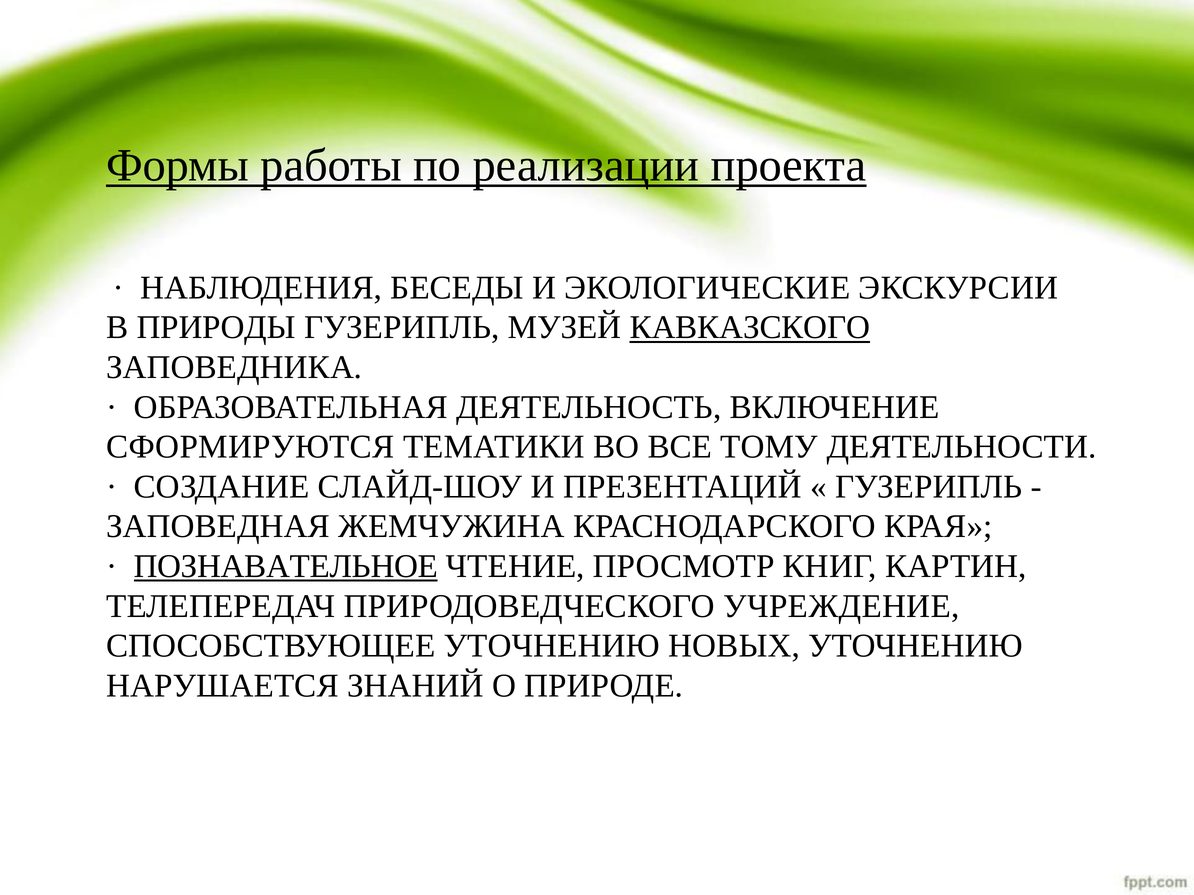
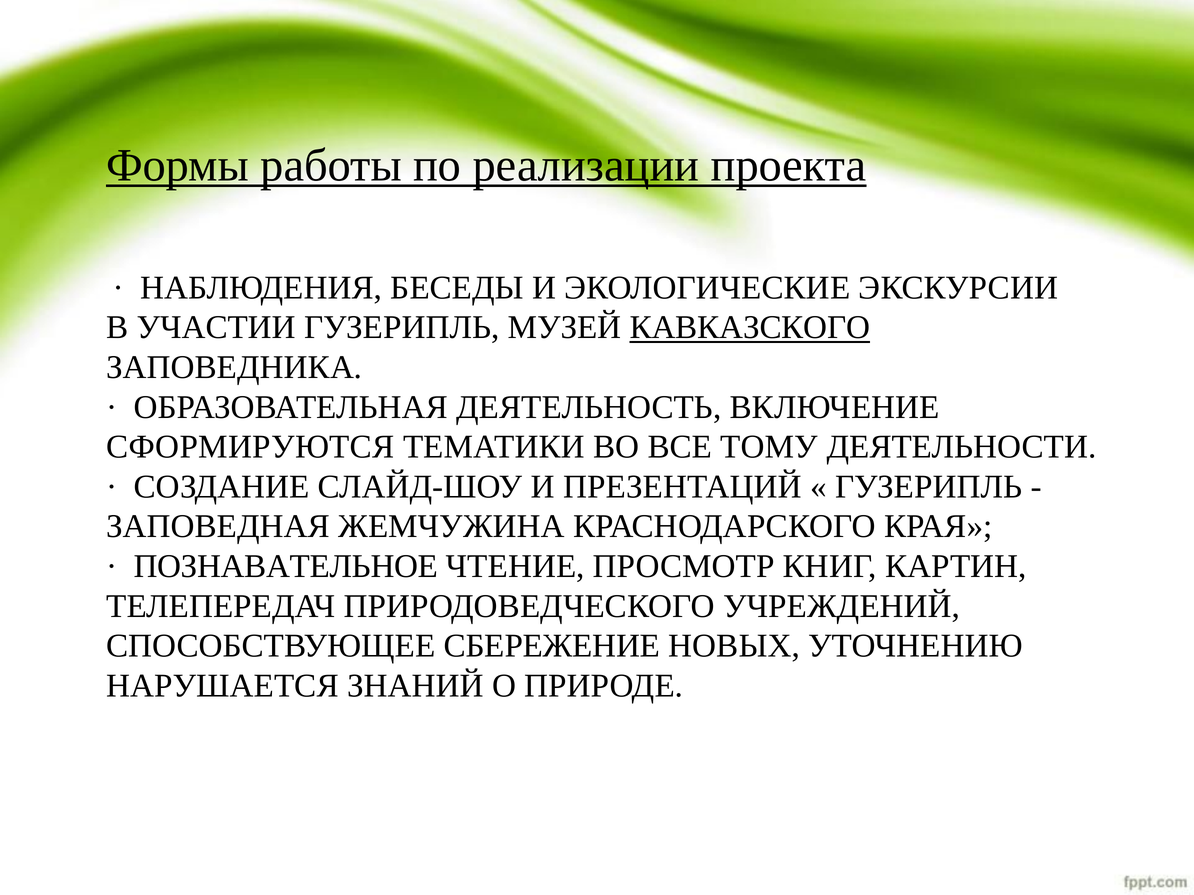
ПРИРОДЫ: ПРИРОДЫ -> УЧАСТИИ (216, 328)
ПОЗНАВАТЕЛЬНОЕ underline: present -> none (286, 567)
УЧРЕЖДЕНИЕ: УЧРЕЖДЕНИЕ -> УЧРЕЖДЕНИЙ (842, 606)
СПОСОБСТВУЮЩЕЕ УТОЧНЕНИЮ: УТОЧНЕНИЮ -> СБЕРЕЖЕНИЕ (552, 646)
